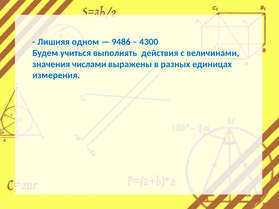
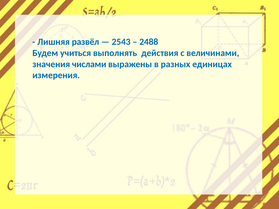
одном: одном -> развёл (85, 42)
9486: 9486 -> 2543 (121, 42)
4300: 4300 -> 2488 (149, 42)
